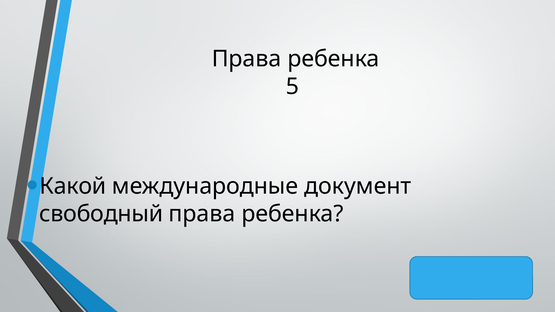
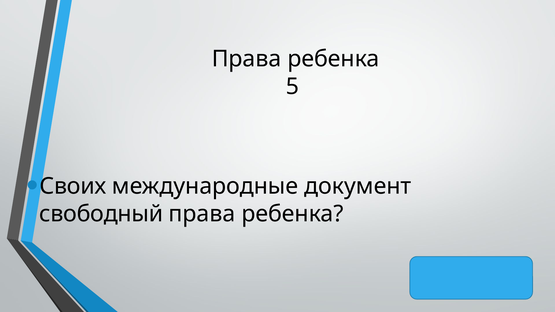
Какой: Какой -> Своих (73, 186)
